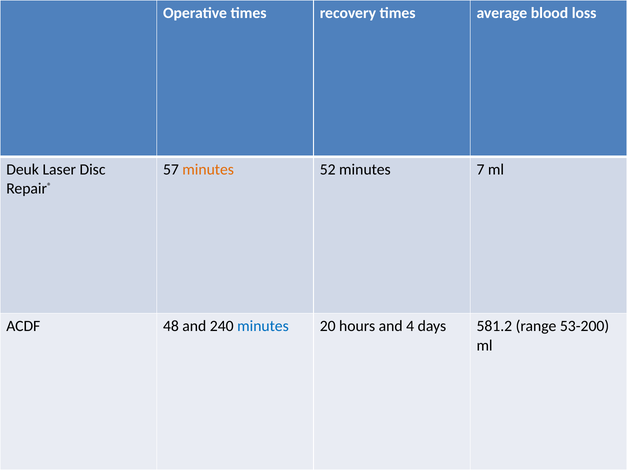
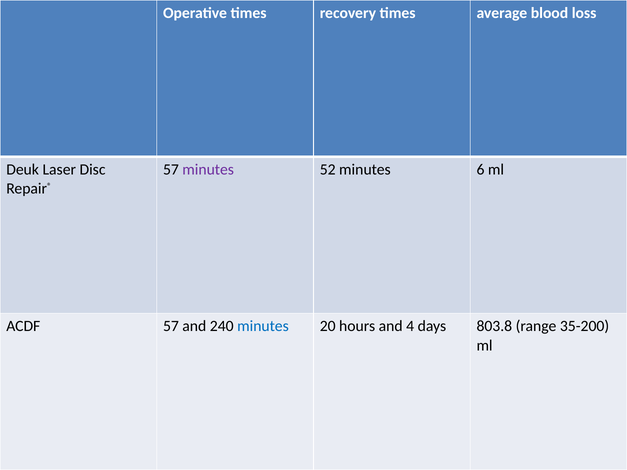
minutes colour: orange -> purple (208, 170)
7: 7 -> 6 (480, 170)
ACDF 48: 48 -> 57 (171, 326)
581.2: 581.2 -> 803.8 (494, 326)
53-200: 53-200 -> 35-200 (585, 326)
